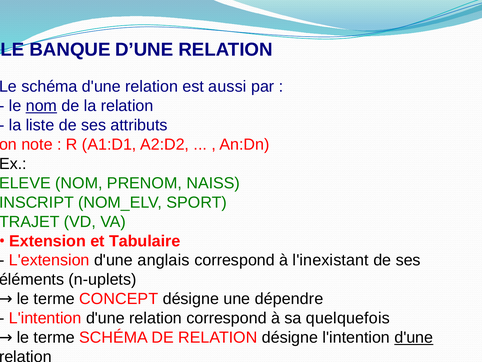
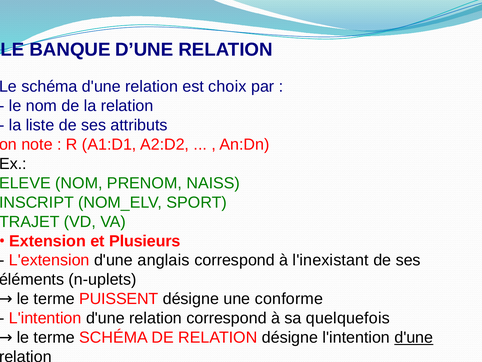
aussi: aussi -> choix (227, 86)
nom underline: present -> none (41, 106)
Tabulaire: Tabulaire -> Plusieurs (145, 241)
CONCEPT: CONCEPT -> PUISSENT (119, 299)
dépendre: dépendre -> conforme (289, 299)
